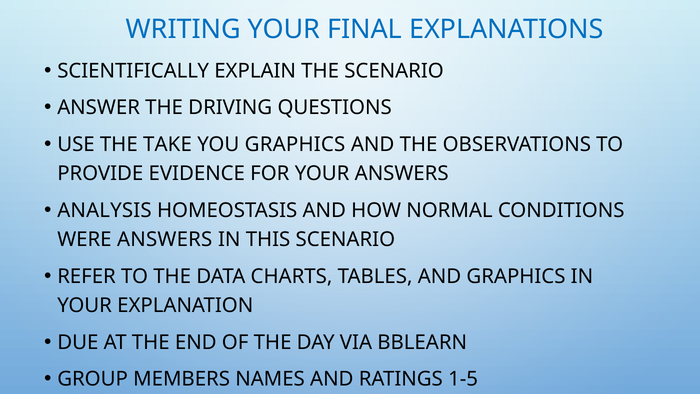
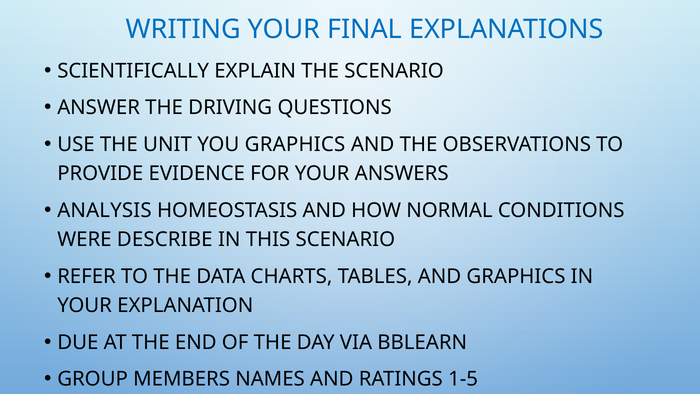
TAKE: TAKE -> UNIT (167, 144)
WERE ANSWERS: ANSWERS -> DESCRIBE (165, 240)
